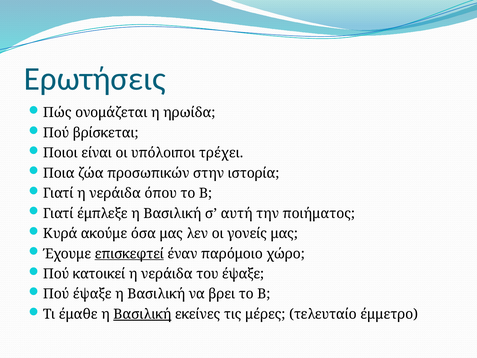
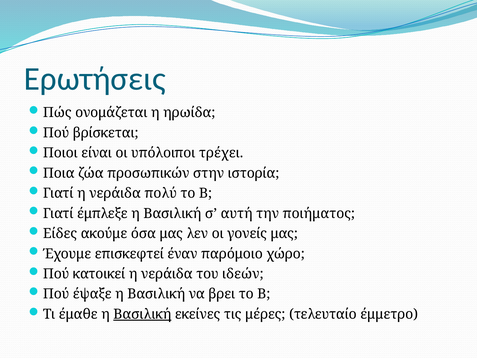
όπου: όπου -> πολύ (161, 193)
Κυρά: Κυρά -> Είδες (60, 233)
επισκεφτεί underline: present -> none (129, 254)
του έψαξε: έψαξε -> ιδεών (243, 274)
